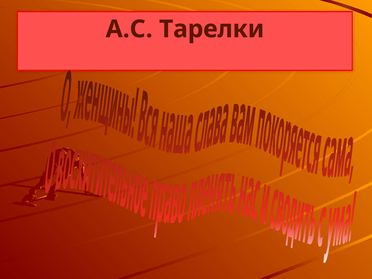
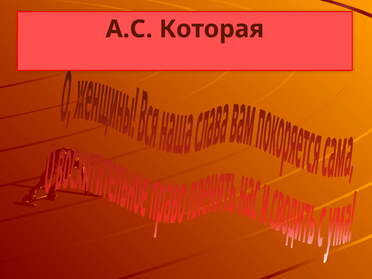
Тарелки: Тарелки -> Которая (212, 29)
